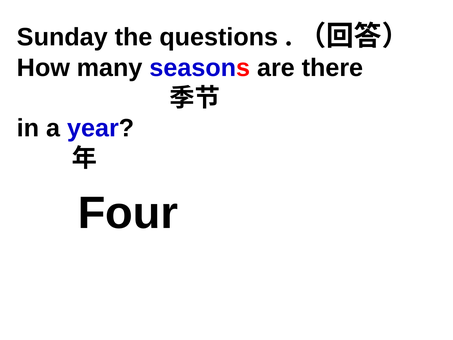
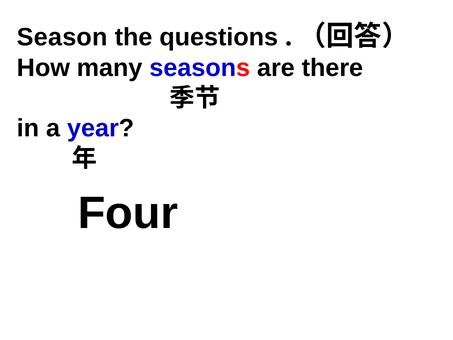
Sunday: Sunday -> Season (62, 37)
